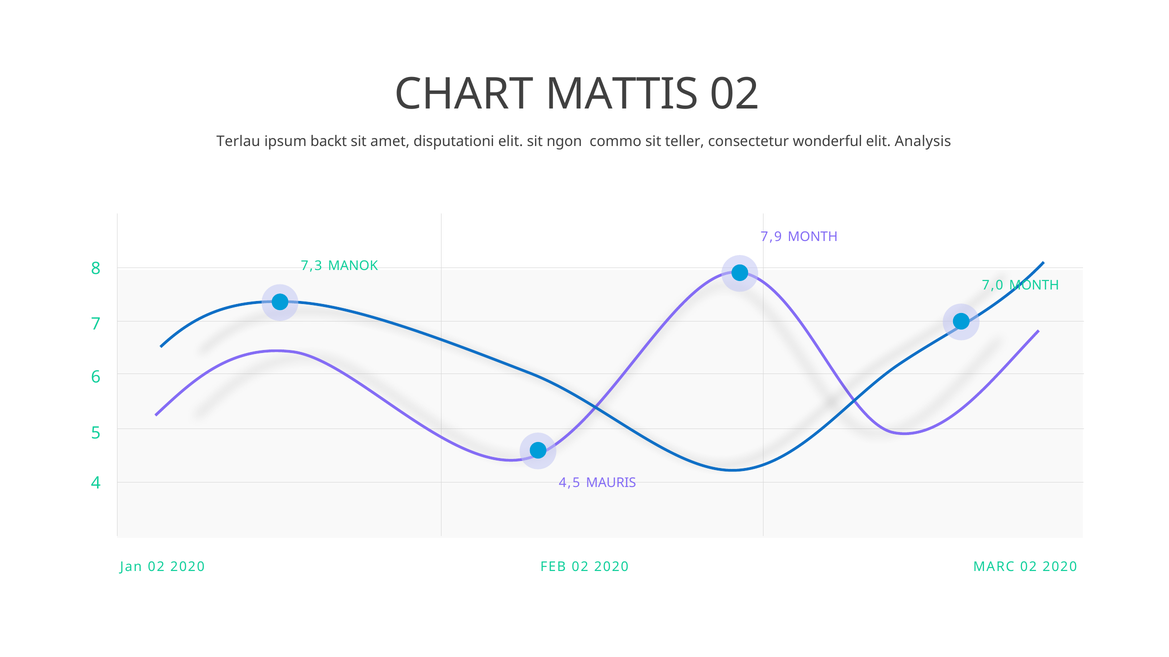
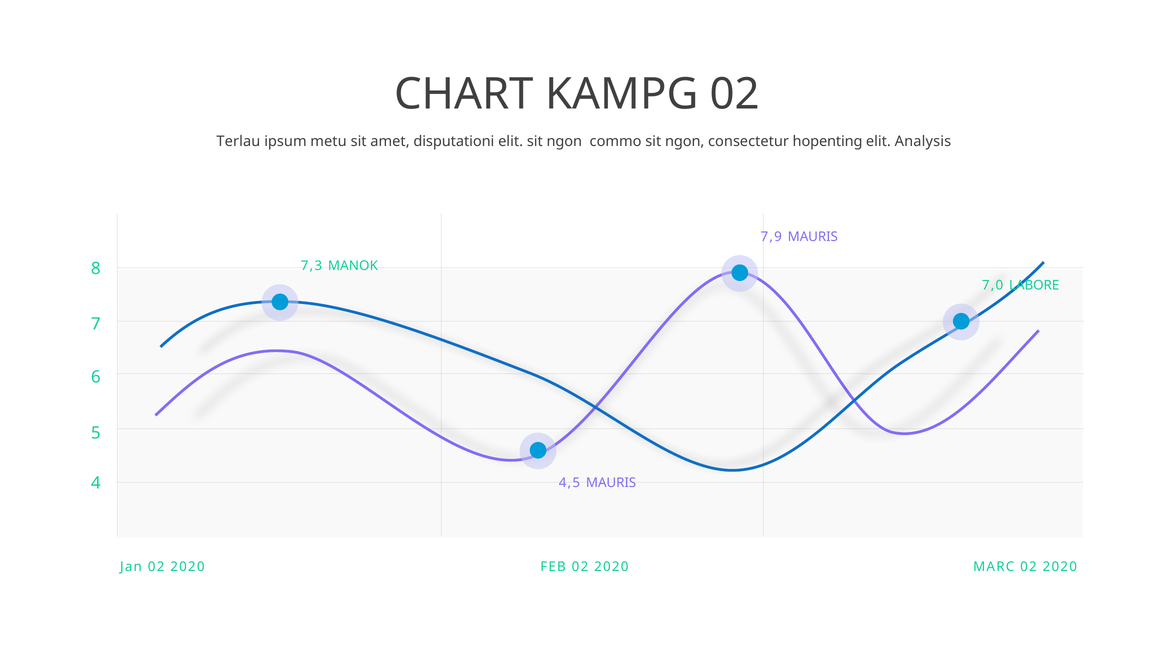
MATTIS: MATTIS -> KAMPG (622, 94)
backt: backt -> metu (329, 141)
commo sit teller: teller -> ngon (685, 141)
wonderful: wonderful -> hopenting (828, 141)
7,9 MONTH: MONTH -> MAURIS (813, 237)
7,0 MONTH: MONTH -> LABORE (1034, 286)
